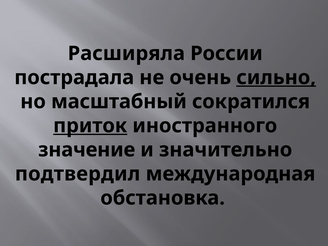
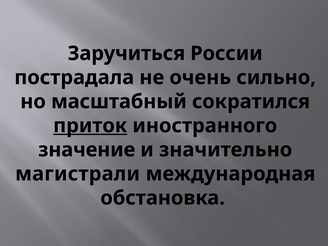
Расширяла: Расширяла -> Заручиться (126, 53)
сильно underline: present -> none (276, 78)
подтвердил: подтвердил -> магистрали (78, 174)
